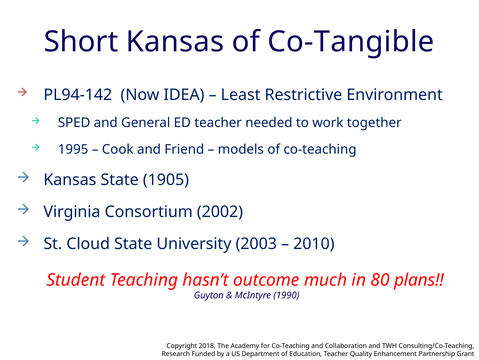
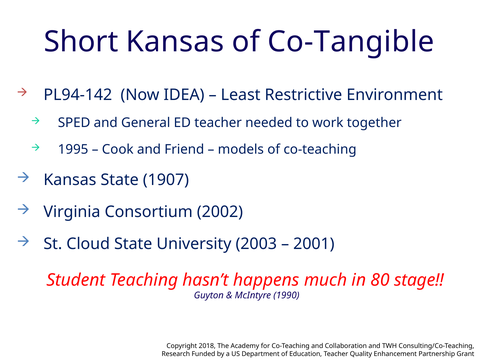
1905: 1905 -> 1907 (166, 180)
2010: 2010 -> 2001 (314, 244)
outcome: outcome -> happens (266, 280)
plans: plans -> stage (419, 280)
